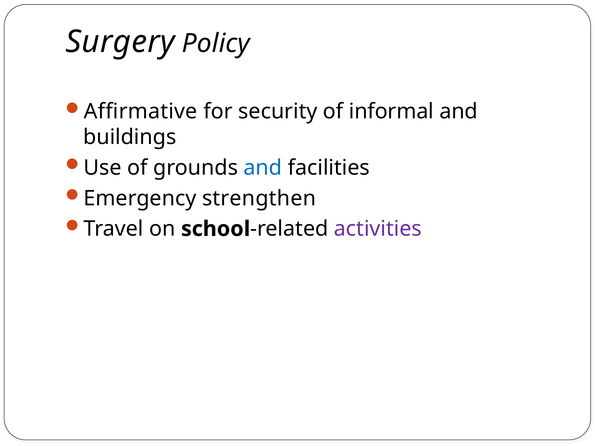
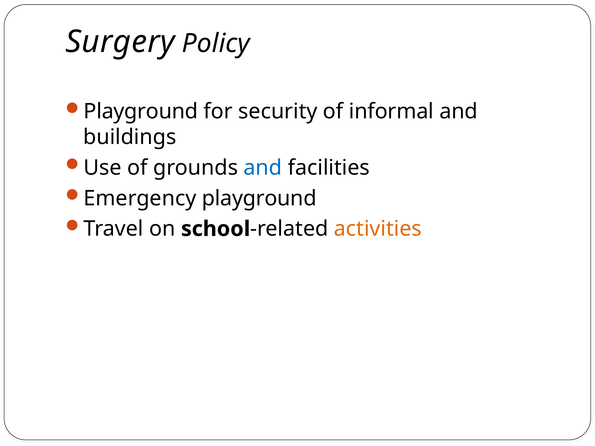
Affirmative: Affirmative -> Playground (141, 112)
Emergency strengthen: strengthen -> playground (259, 198)
activities colour: purple -> orange (378, 229)
